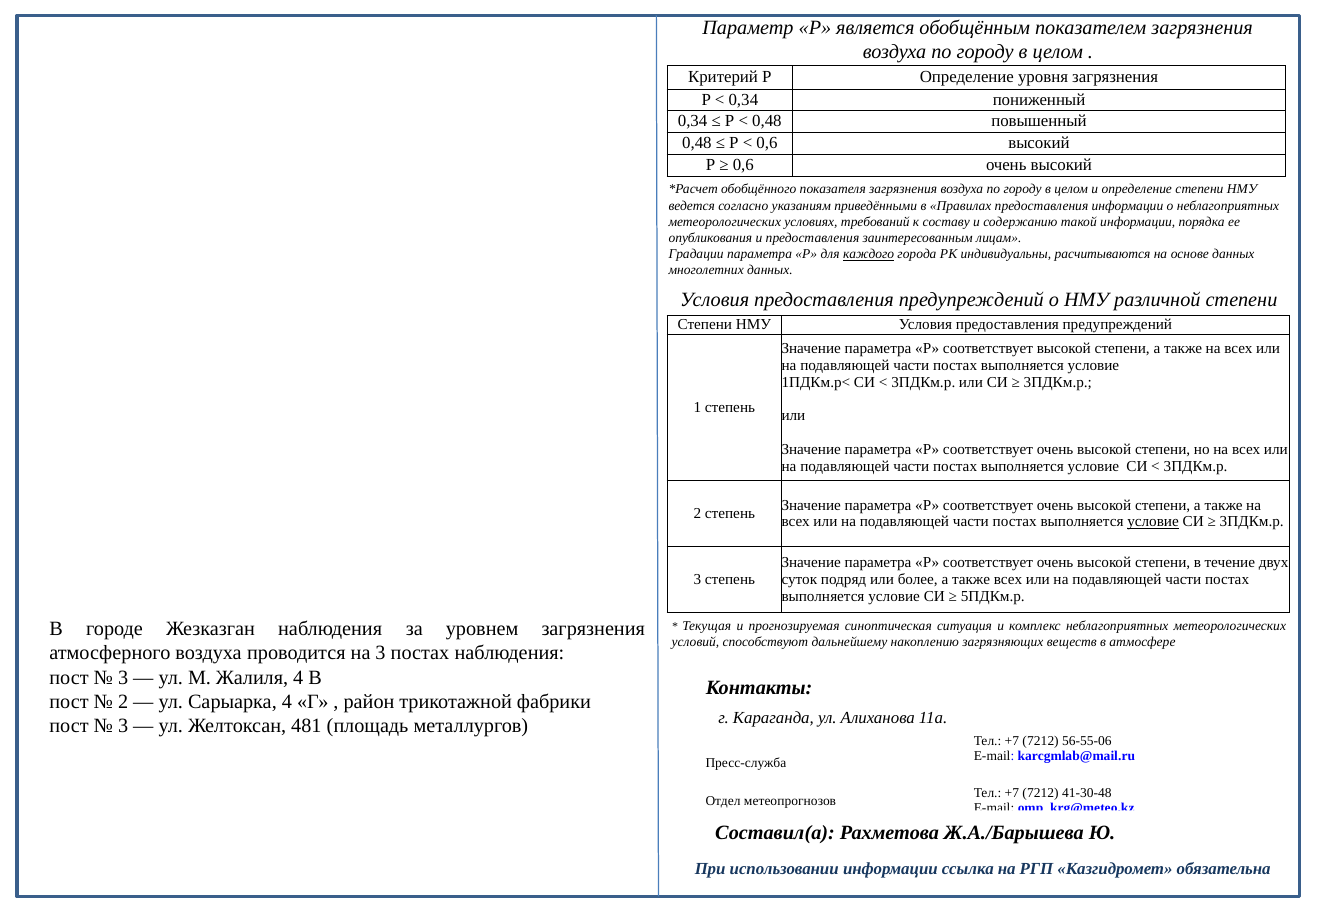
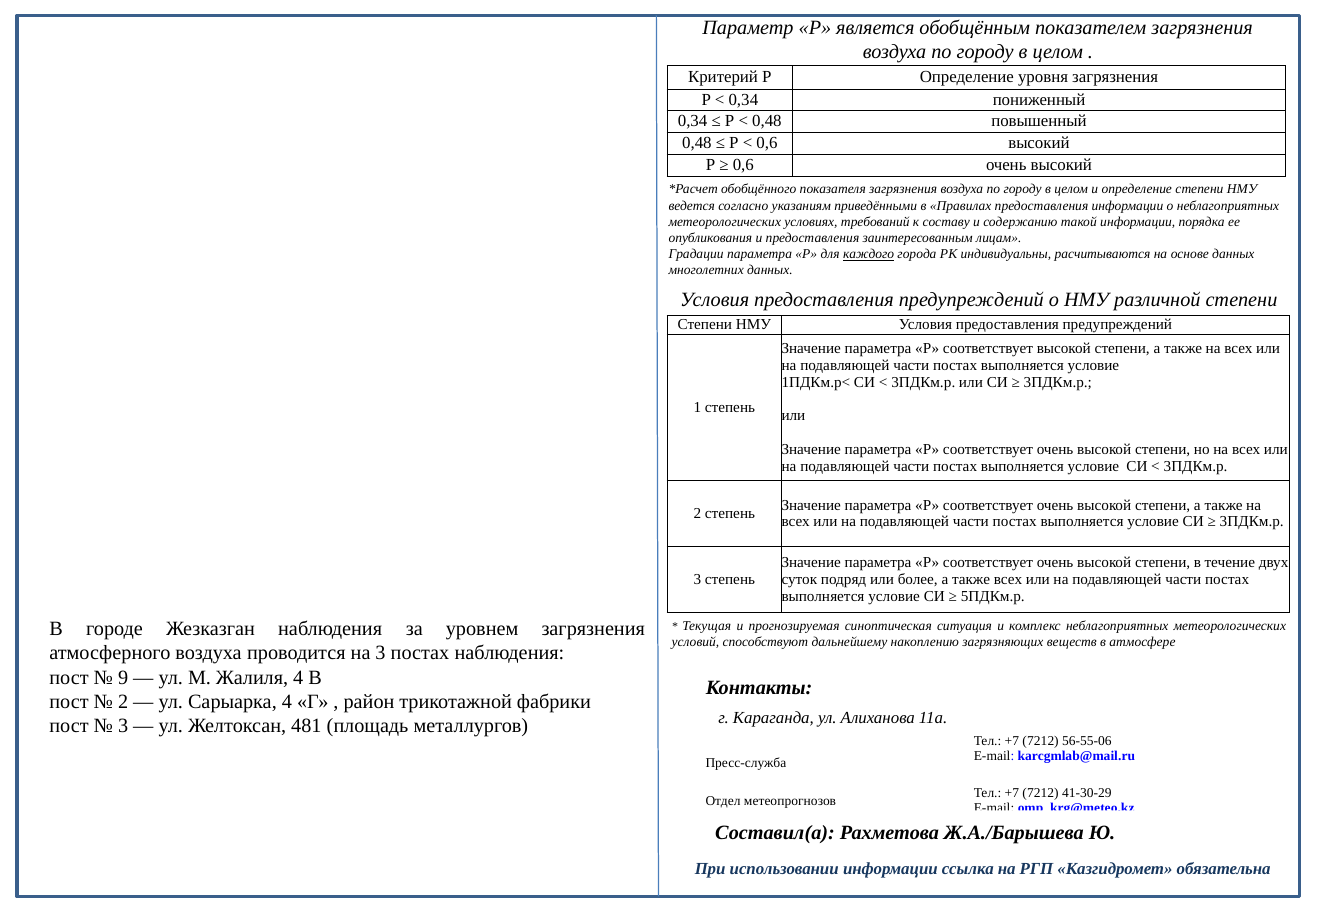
условие underline: present -> none (1153, 522)
3: 3 -> 9 (123, 677)
41-30-48: 41-30-48 -> 41-30-29 (1087, 793)
